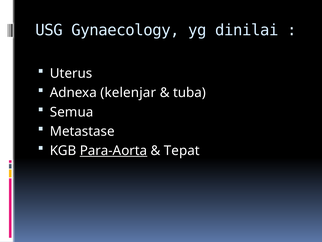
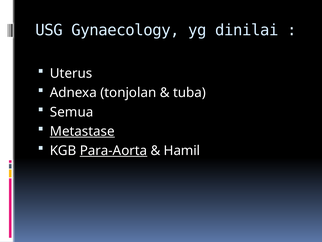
kelenjar: kelenjar -> tonjolan (128, 93)
Metastase underline: none -> present (82, 131)
Tepat: Tepat -> Hamil (182, 150)
